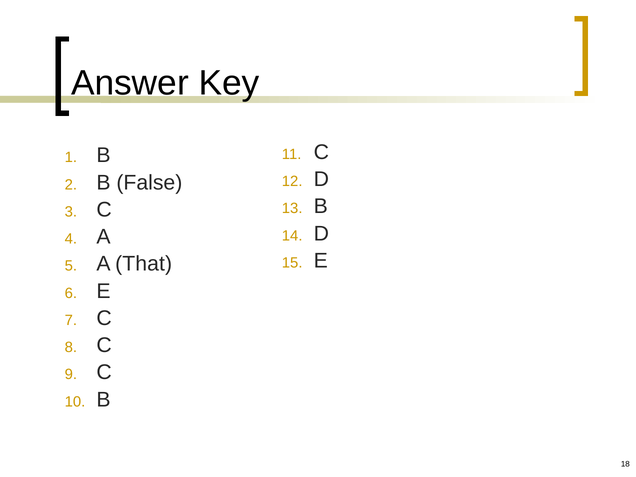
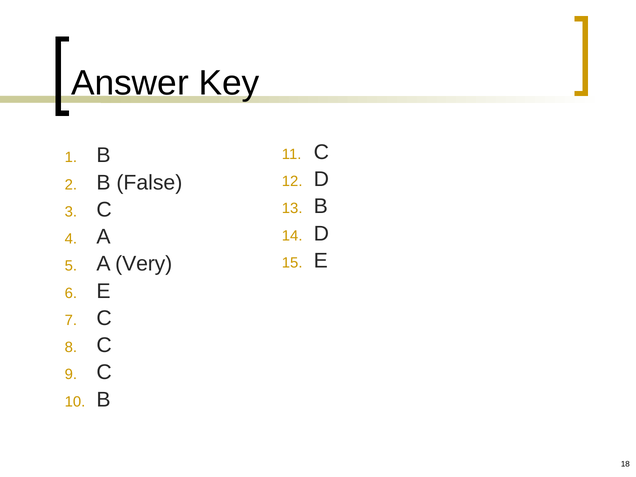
That: That -> Very (144, 264)
